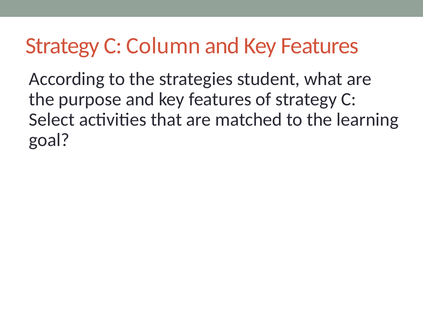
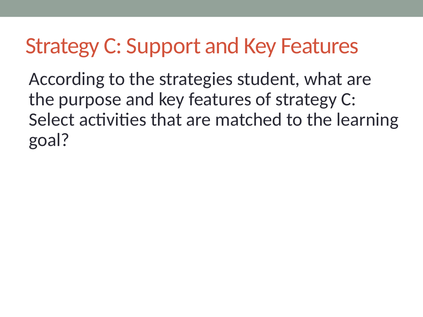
Column: Column -> Support (164, 46)
